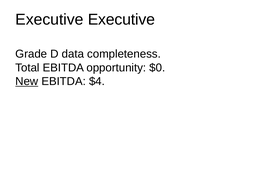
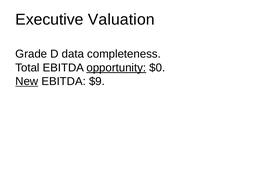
Executive Executive: Executive -> Valuation (121, 20)
opportunity underline: none -> present (116, 68)
$4: $4 -> $9 (97, 81)
